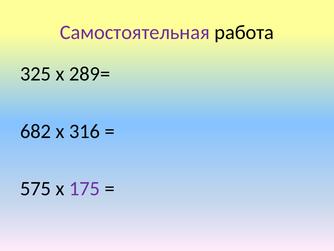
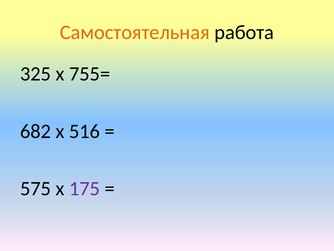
Самостоятельная colour: purple -> orange (135, 32)
289=: 289= -> 755= (90, 74)
316: 316 -> 516 (85, 131)
